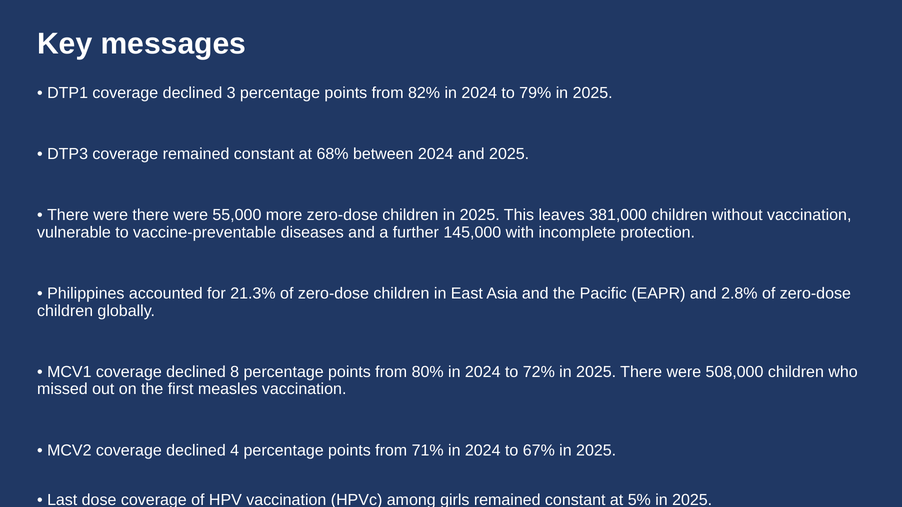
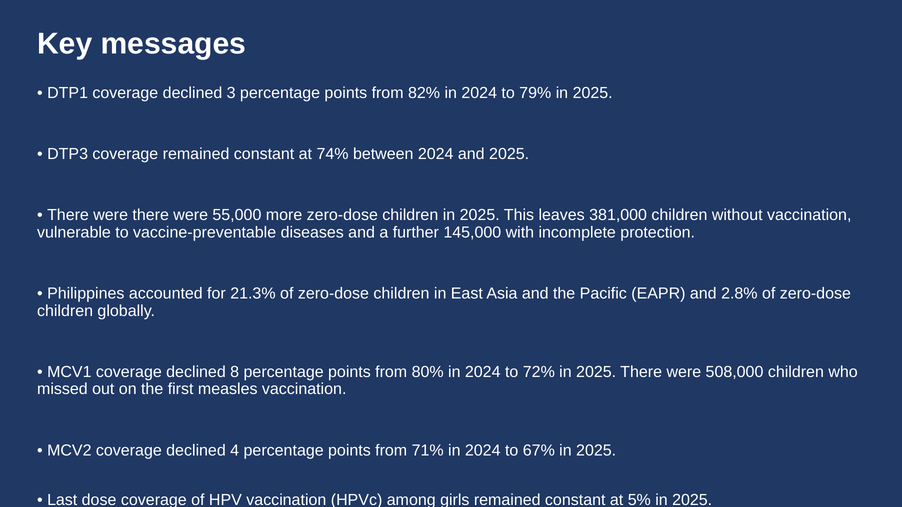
68%: 68% -> 74% (333, 154)
